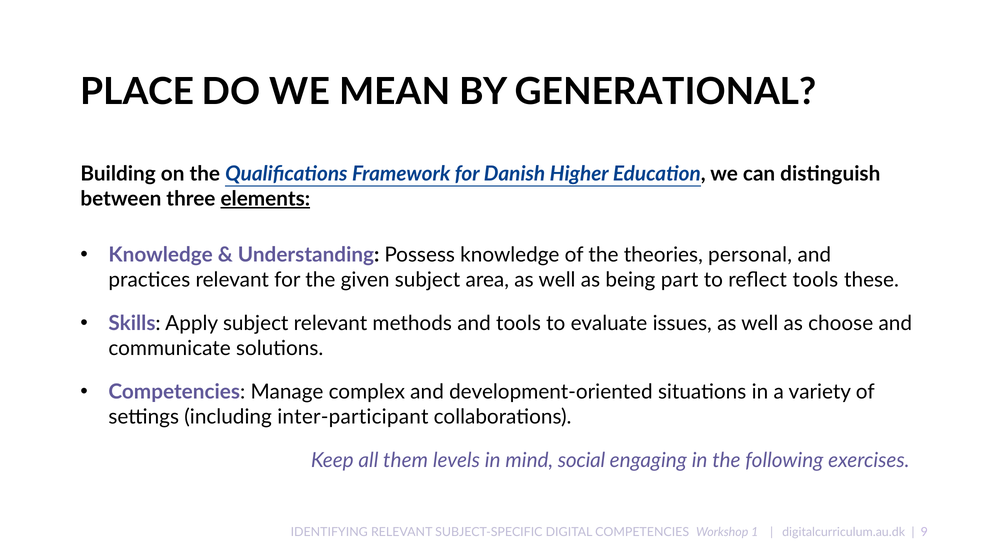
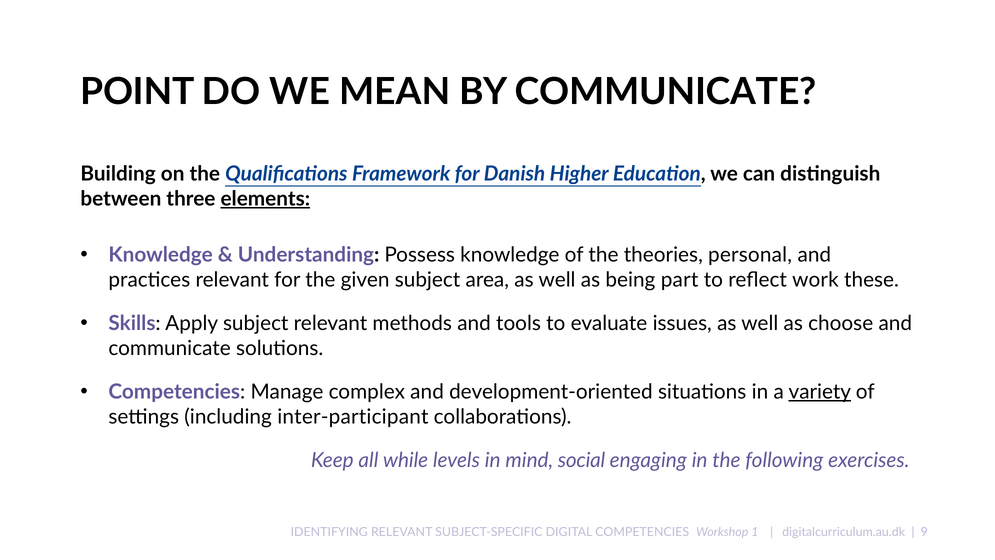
PLACE: PLACE -> POINT (137, 92)
BY GENERATIONAL: GENERATIONAL -> COMMUNICATE (666, 92)
reflect tools: tools -> work (815, 280)
variety underline: none -> present (820, 392)
them: them -> while (406, 460)
